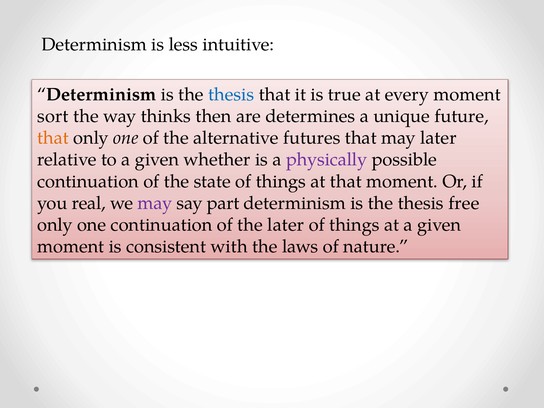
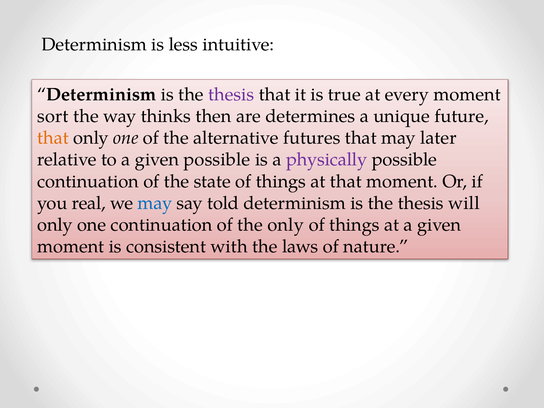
thesis colour: blue -> purple (231, 94)
given whether: whether -> possible (217, 160)
may colour: purple -> blue (155, 203)
part: part -> told (223, 203)
free: free -> will (464, 203)
the later: later -> only (286, 225)
